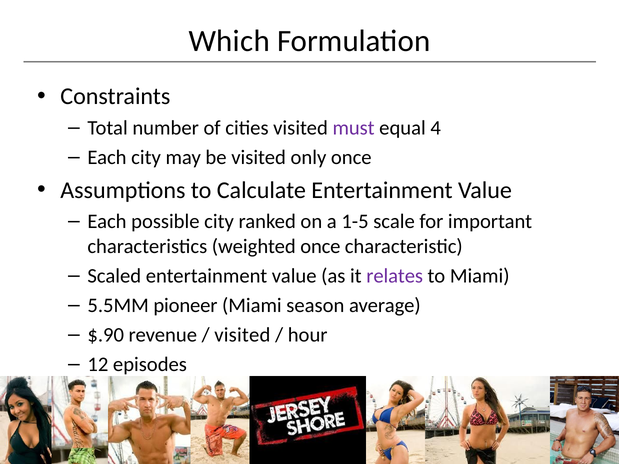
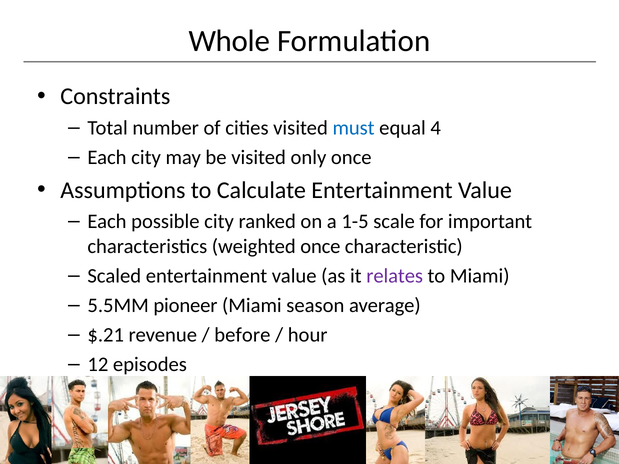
Which: Which -> Whole (229, 41)
must colour: purple -> blue (354, 128)
$.90: $.90 -> $.21 (106, 335)
visited: visited -> before (242, 335)
